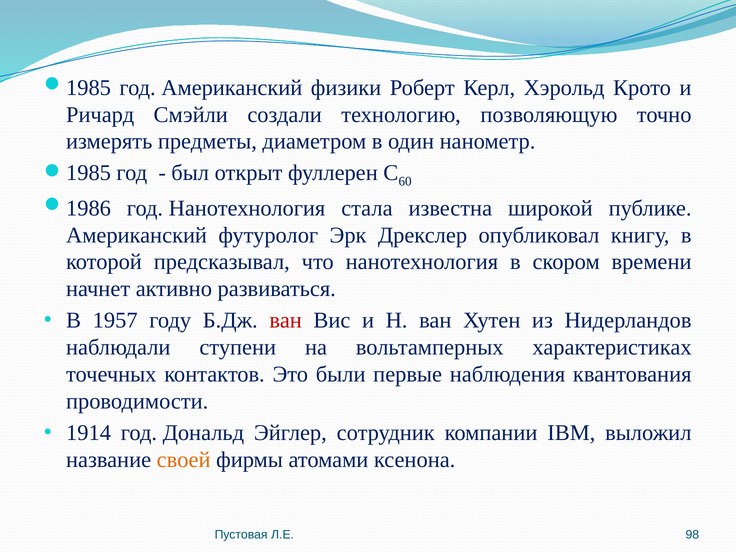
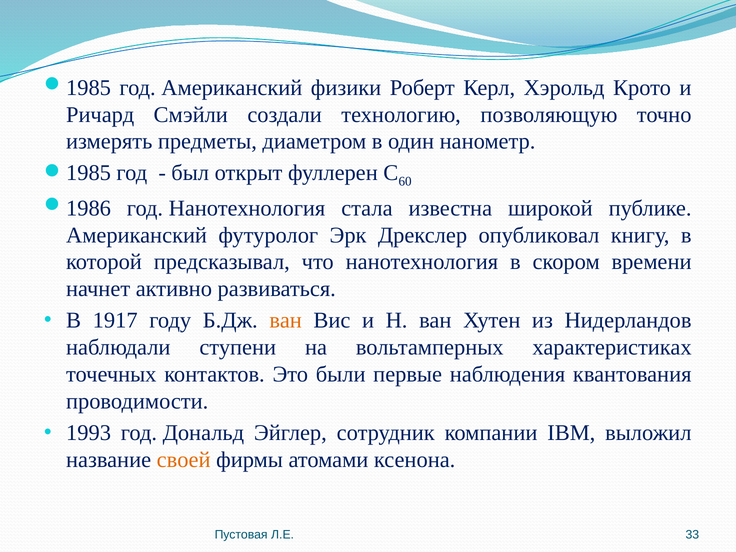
1957: 1957 -> 1917 (115, 320)
ван colour: red -> orange (286, 320)
1914: 1914 -> 1993 (89, 433)
98: 98 -> 33 (692, 534)
